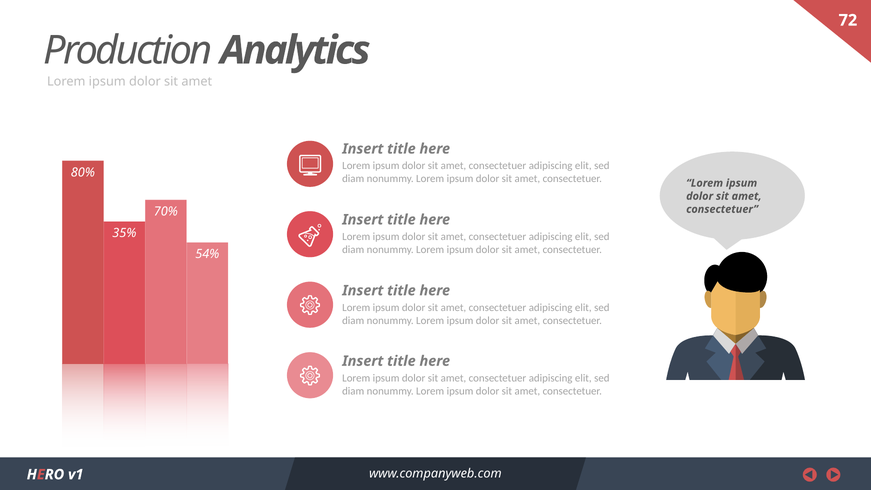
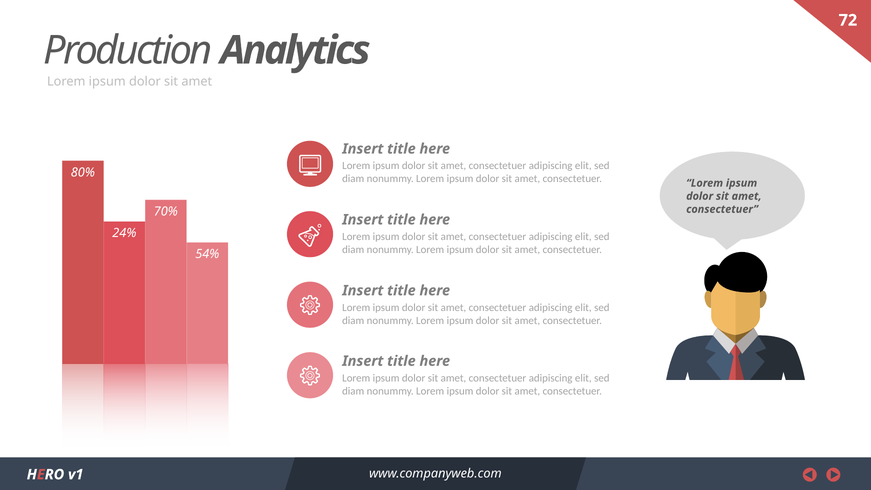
35%: 35% -> 24% (124, 233)
